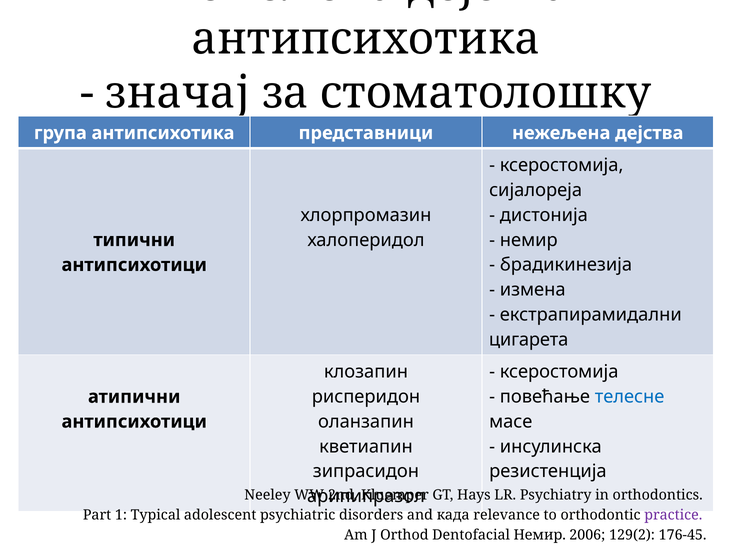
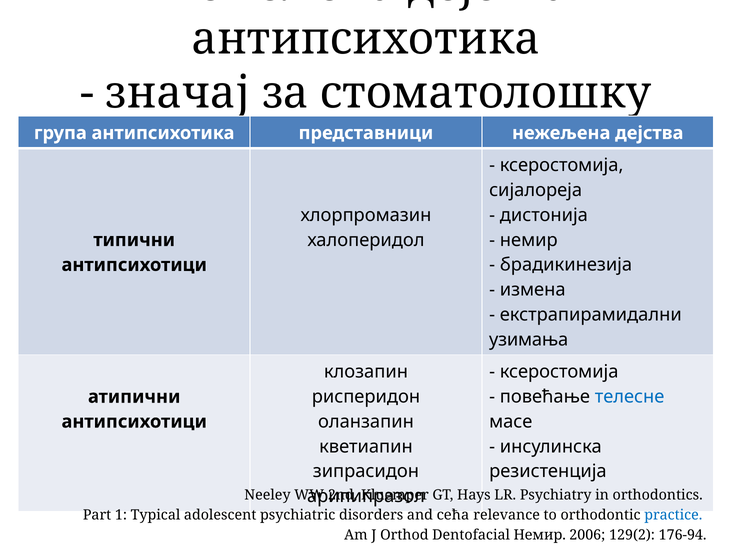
цигарета: цигарета -> узимања (529, 340)
када: када -> сећа (453, 515)
practice colour: purple -> blue (673, 515)
176-45: 176-45 -> 176-94 (683, 535)
